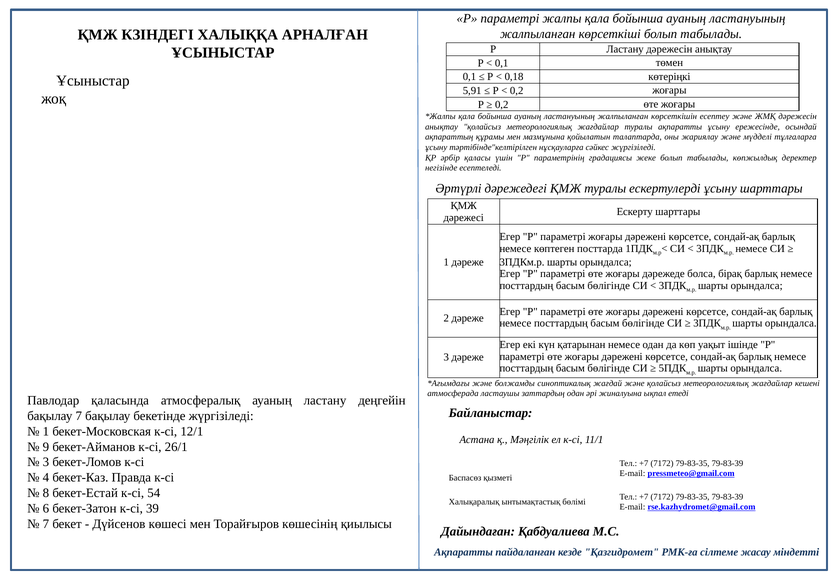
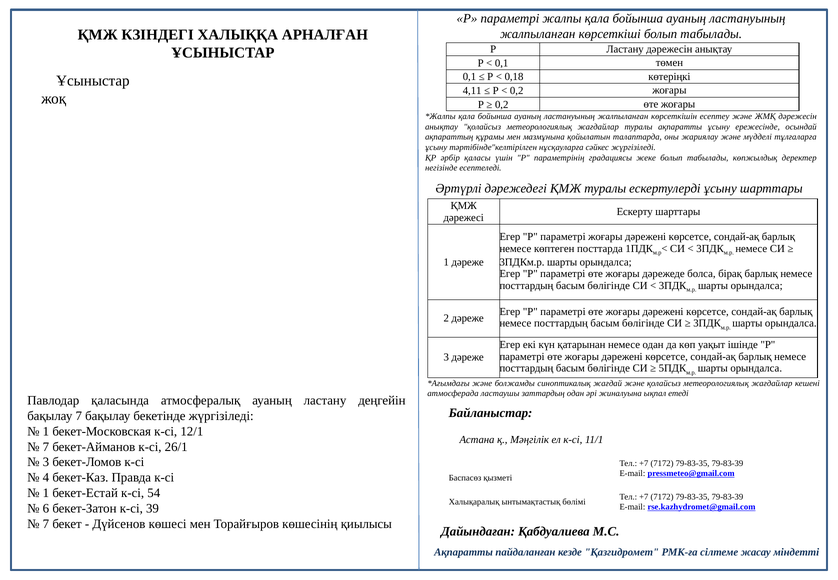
5,91: 5,91 -> 4,11 (472, 91)
9: 9 -> 7 (46, 447)
8: 8 -> 1 (46, 493)
